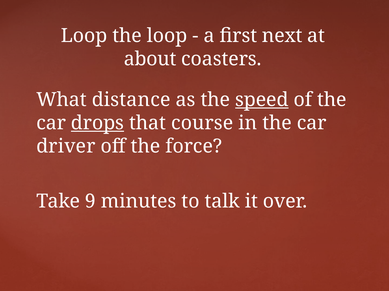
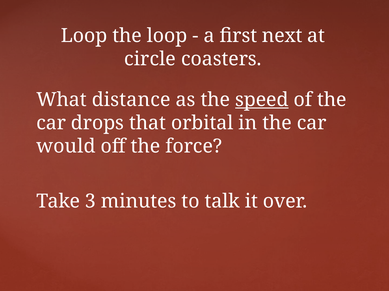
about: about -> circle (150, 59)
drops underline: present -> none (98, 123)
course: course -> orbital (202, 123)
driver: driver -> would (66, 147)
9: 9 -> 3 (90, 202)
